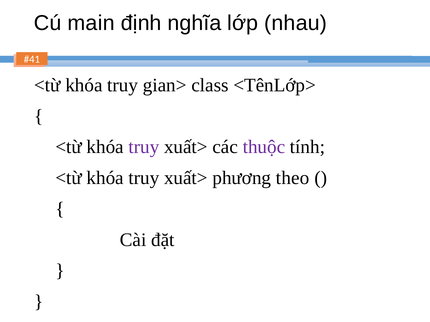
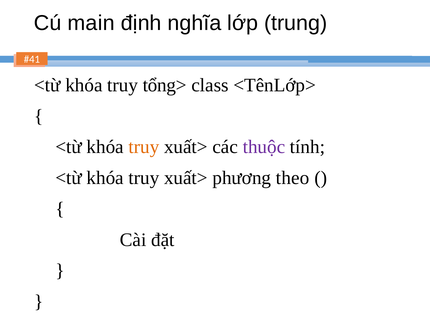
nhau: nhau -> trung (296, 23)
gian>: gian> -> tổng> (165, 85)
truy colour: purple -> orange (144, 147)
